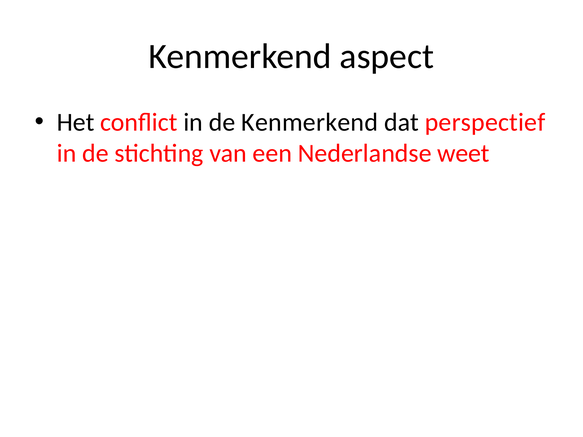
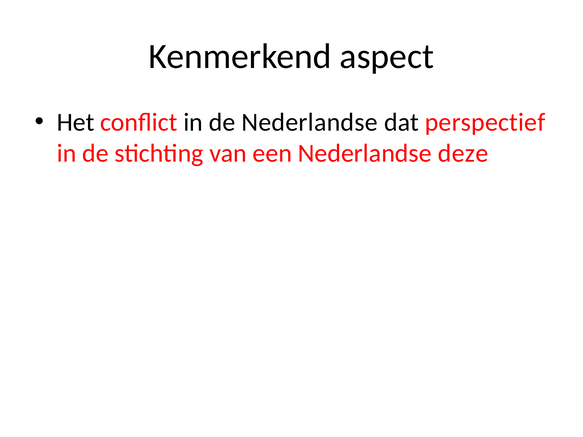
de Kenmerkend: Kenmerkend -> Nederlandse (310, 122)
weet: weet -> deze (463, 153)
